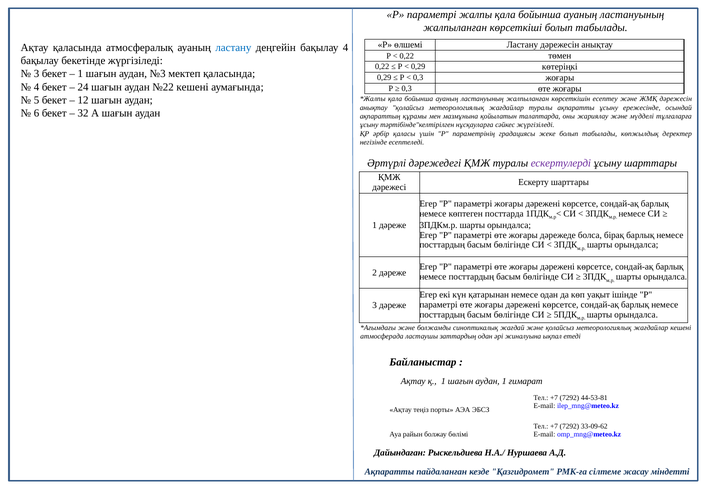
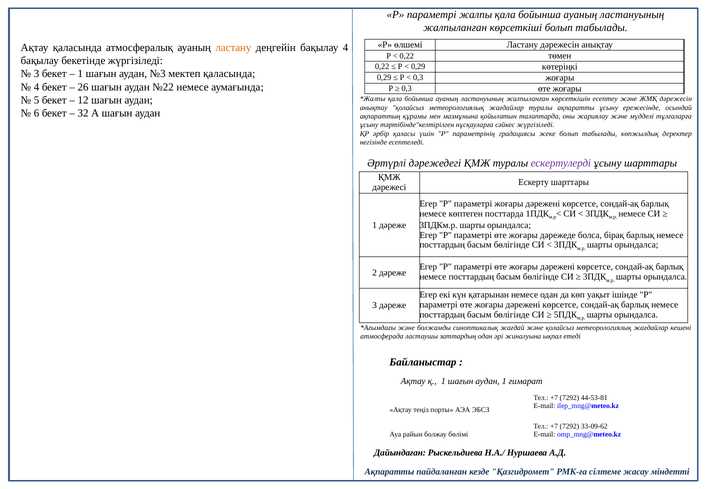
ластану colour: blue -> orange (233, 48)
24: 24 -> 26 (83, 87)
№22 кешені: кешені -> немесе (192, 87)
